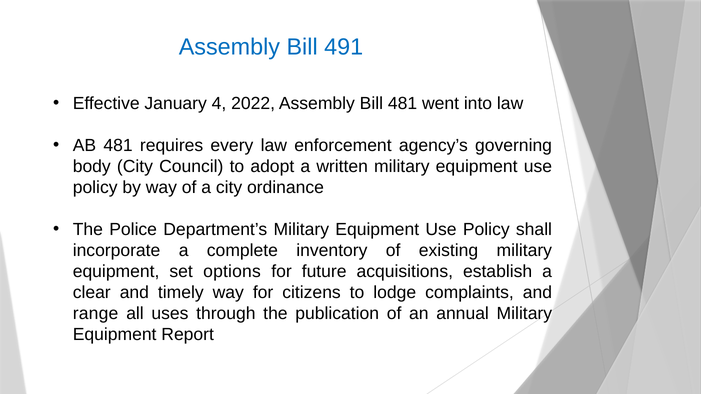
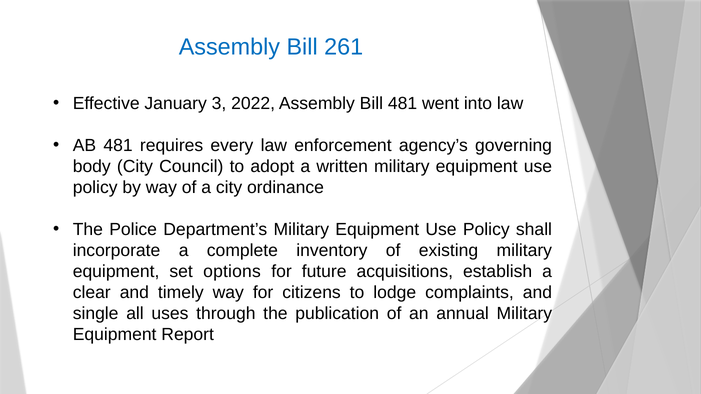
491: 491 -> 261 (344, 47)
4: 4 -> 3 (219, 103)
range: range -> single (96, 314)
